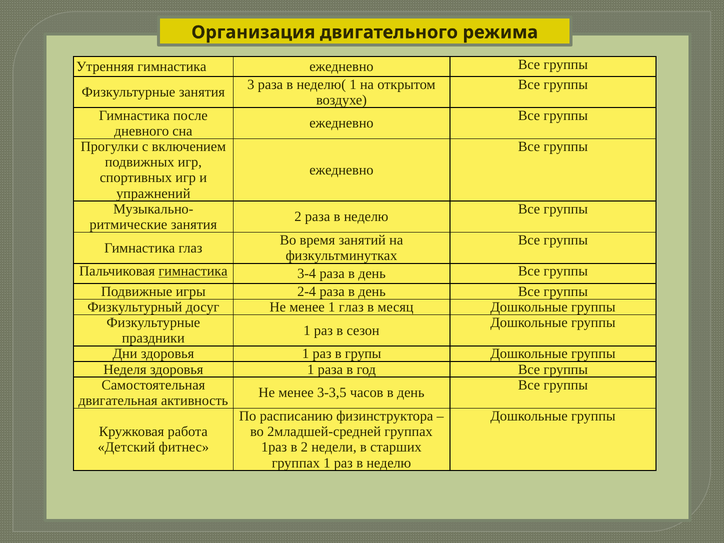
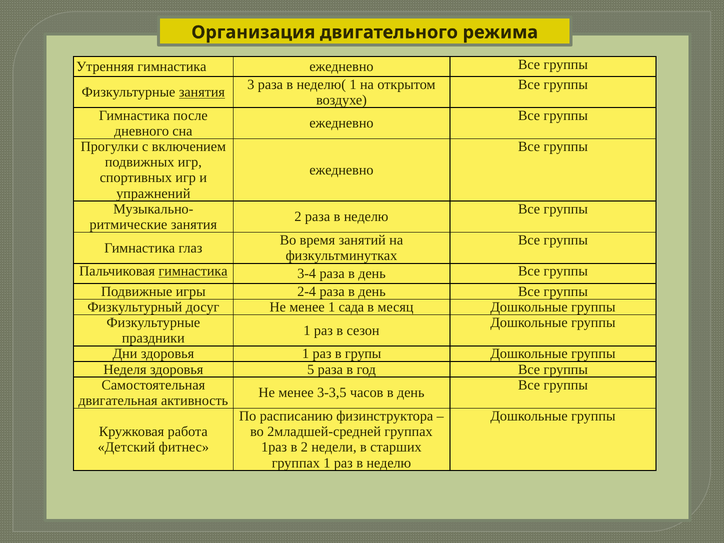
занятия underline: none -> present (202, 92)
1 глаз: глаз -> сада (351, 307)
Неделя здоровья 1: 1 -> 5 (311, 369)
